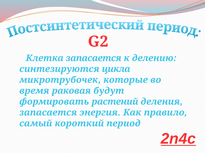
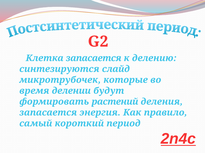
цикла: цикла -> слайд (116, 69)
раковая: раковая -> делении (71, 91)
